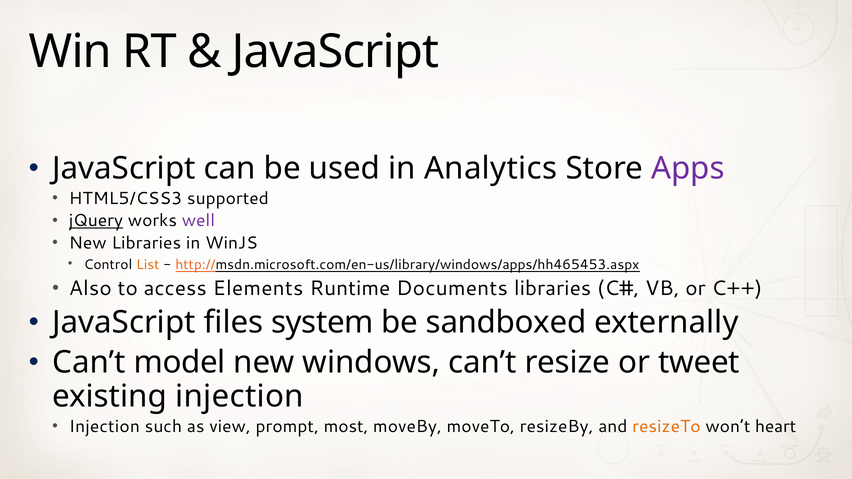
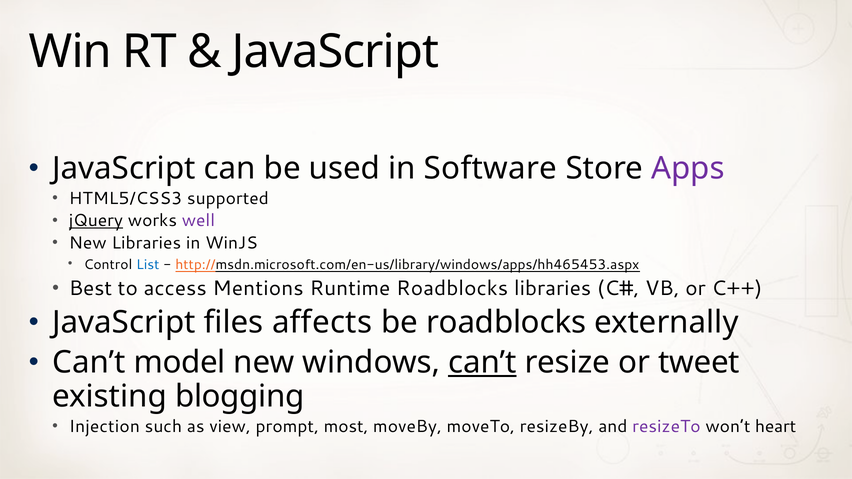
Analytics: Analytics -> Software (491, 169)
List colour: orange -> blue (148, 265)
Also: Also -> Best (90, 288)
Elements: Elements -> Mentions (258, 288)
Runtime Documents: Documents -> Roadblocks (452, 288)
system: system -> affects (322, 323)
be sandboxed: sandboxed -> roadblocks (506, 323)
can’t underline: none -> present (482, 363)
existing injection: injection -> blogging (240, 397)
resizeTo colour: orange -> purple (666, 427)
